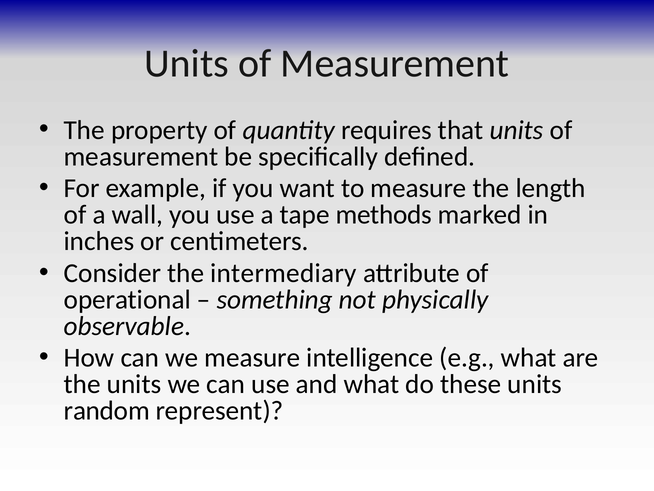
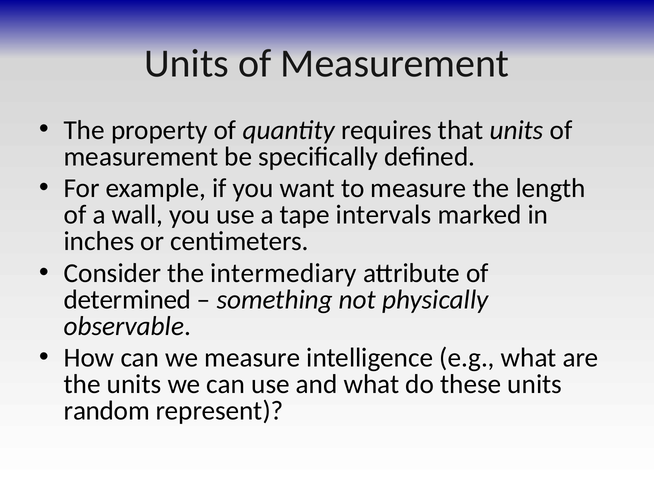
methods: methods -> intervals (384, 215)
operational: operational -> determined (127, 299)
